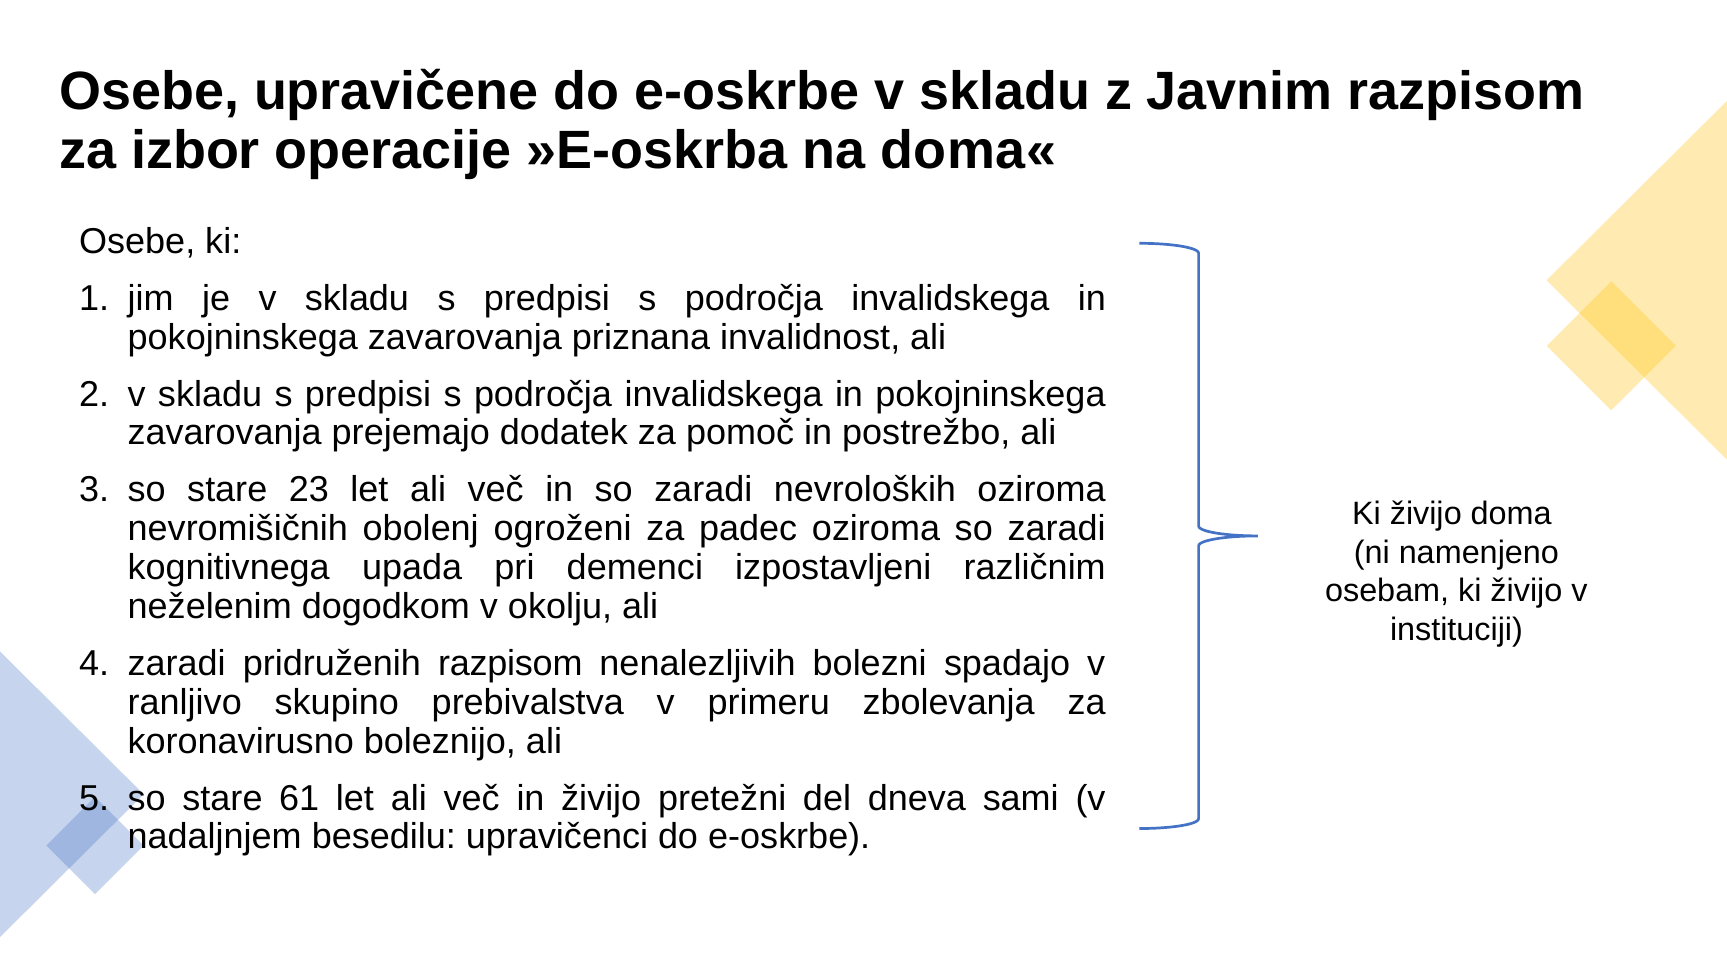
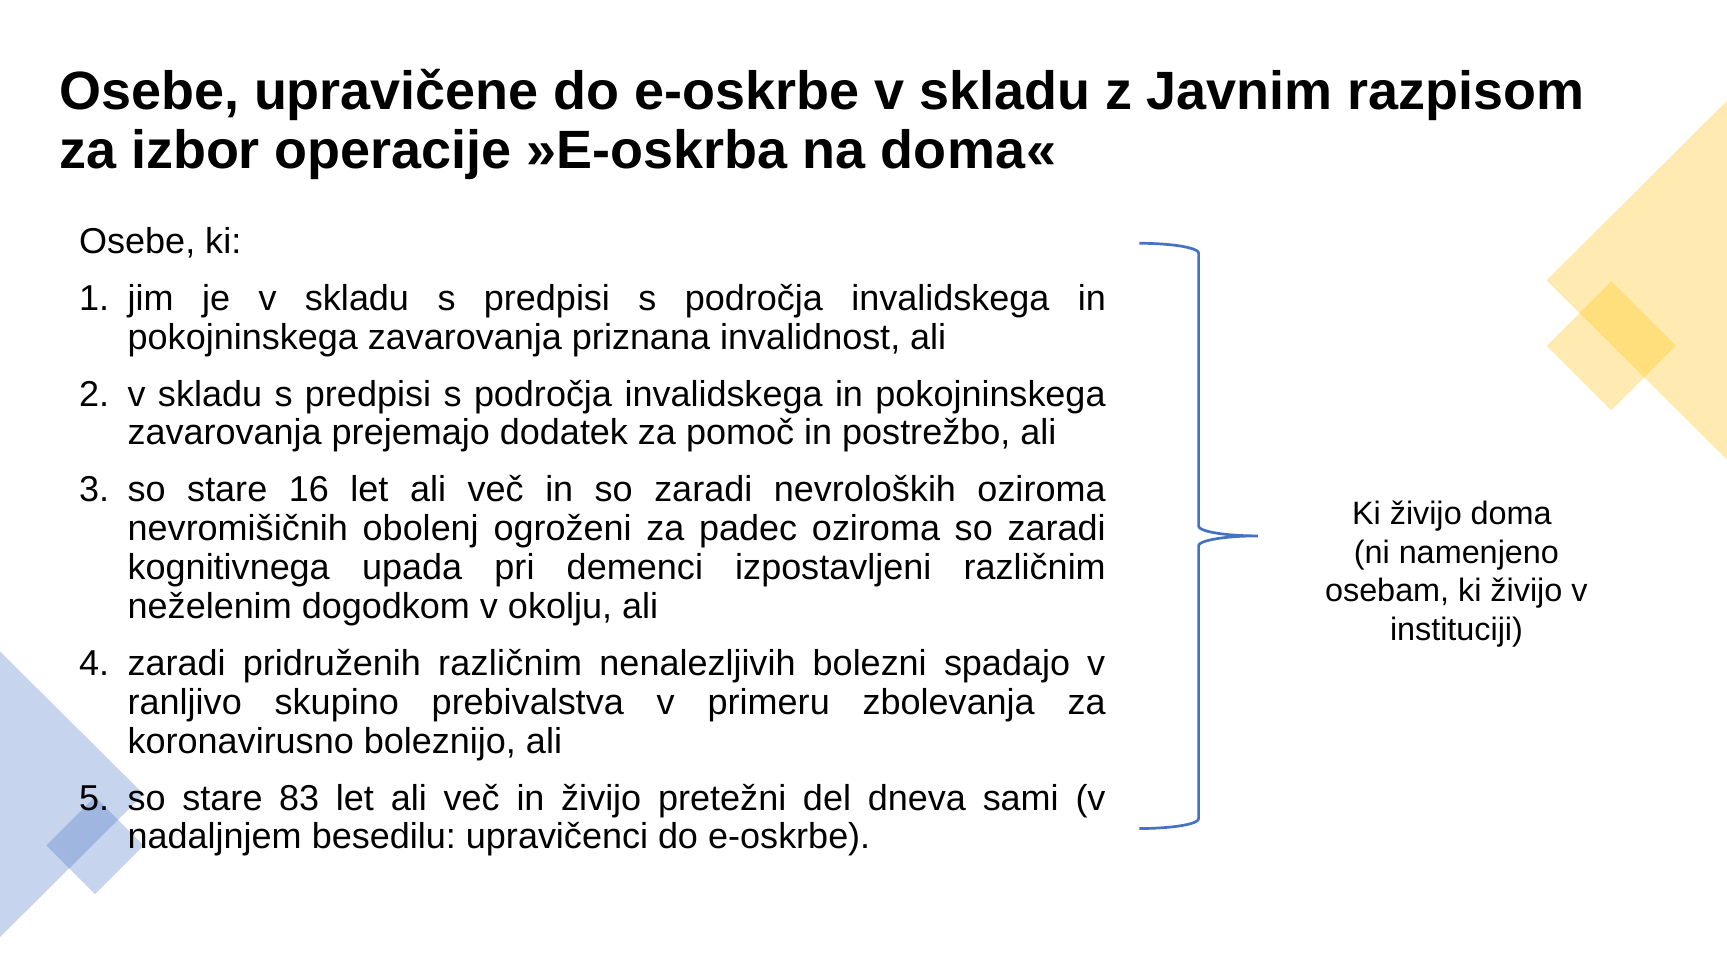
23: 23 -> 16 (309, 490)
pridruženih razpisom: razpisom -> različnim (510, 664)
61: 61 -> 83 (299, 799)
